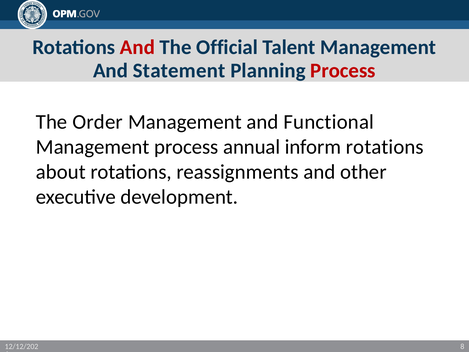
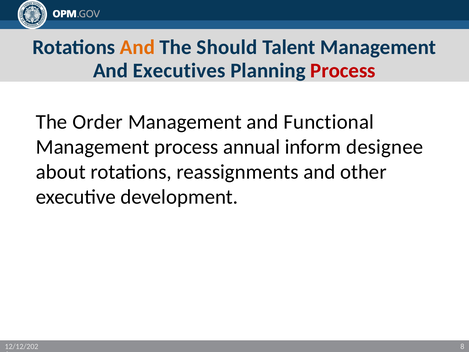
And colour: red -> orange (137, 47)
Official: Official -> Should (227, 47)
Statement: Statement -> Executives (179, 71)
inform rotations: rotations -> designee (385, 147)
